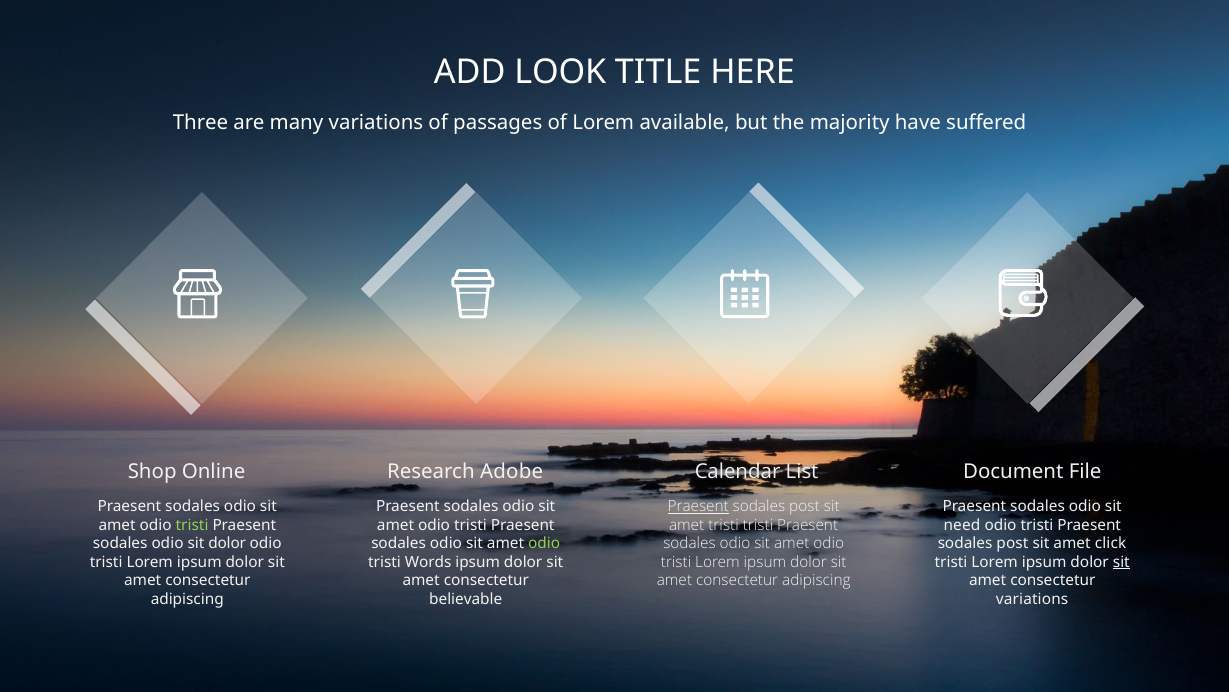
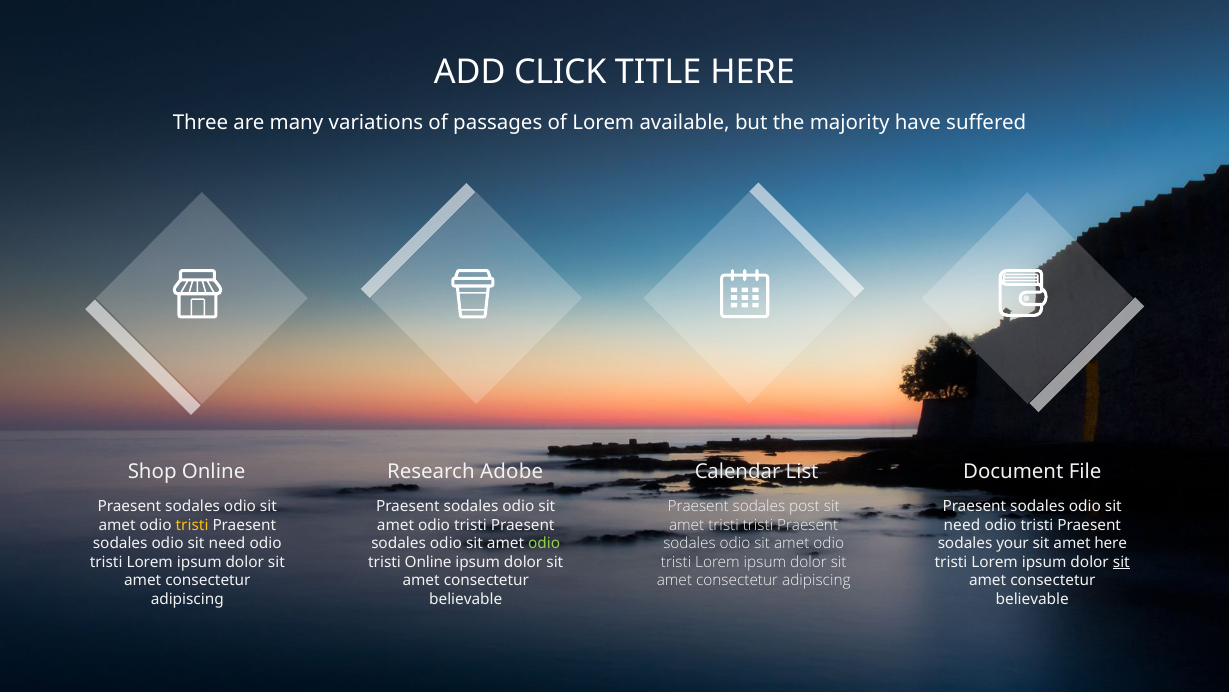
LOOK: LOOK -> CLICK (560, 72)
Praesent underline: present -> none (698, 506)
tristi colour: light green -> yellow (192, 524)
dolor: dolor -> need (227, 543)
post: post -> your (1013, 543)
amet click: click -> here (1111, 543)
tristi Words: Words -> Online (428, 561)
variations: variations -> believable (1032, 598)
